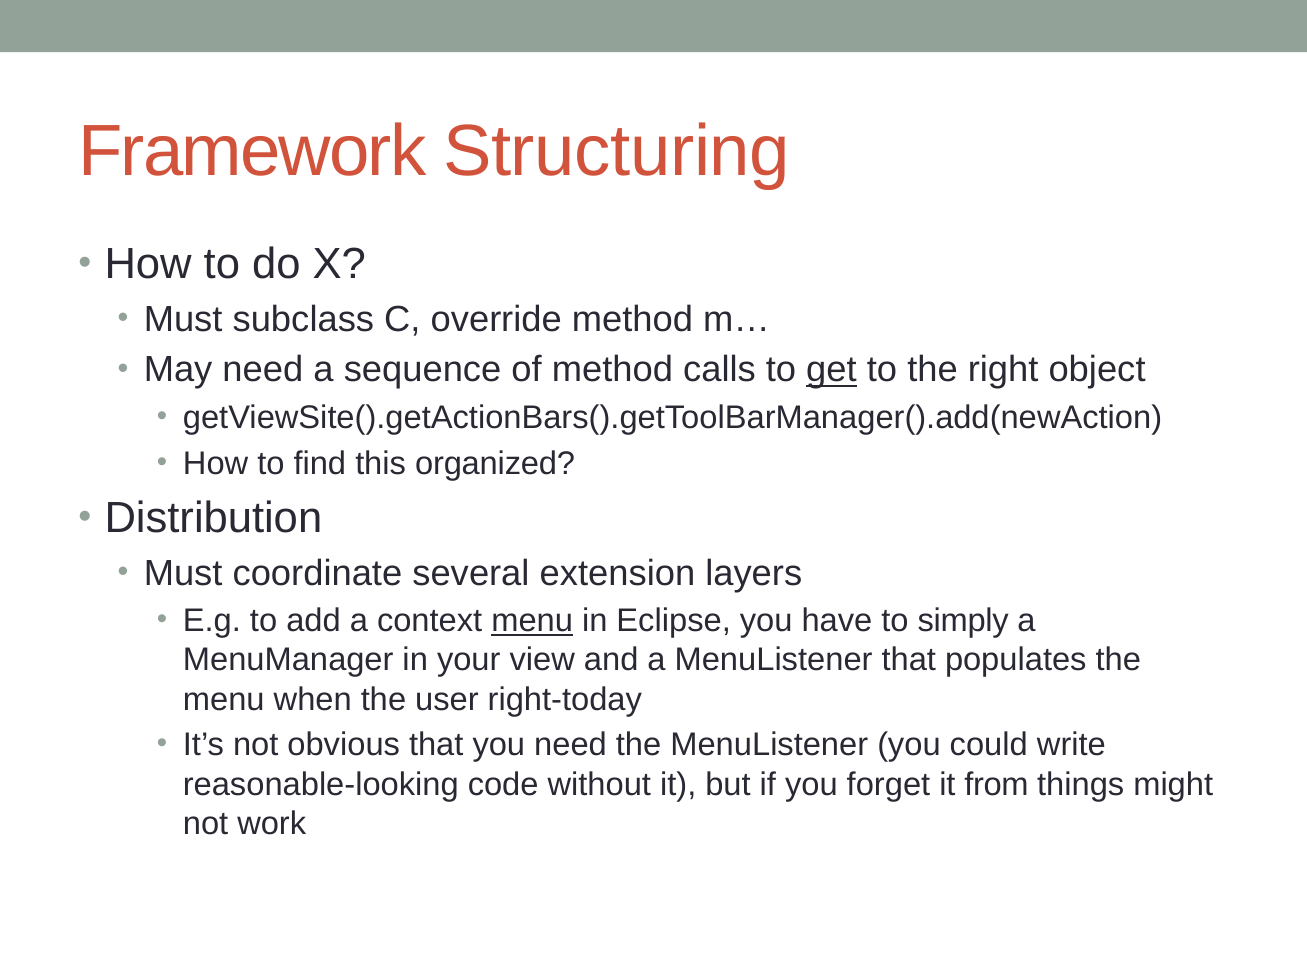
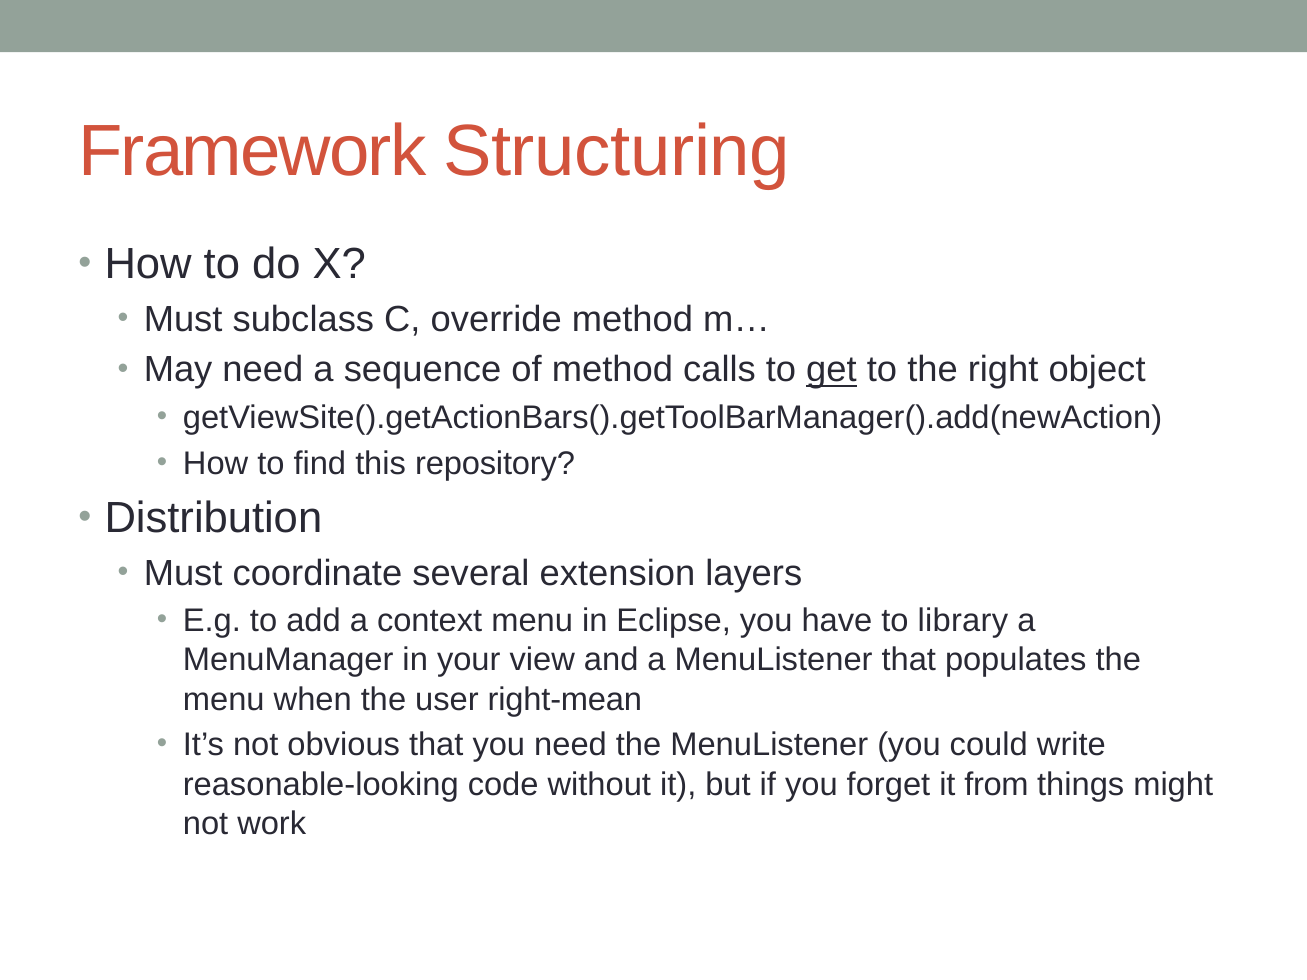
organized: organized -> repository (495, 463)
menu underline: present -> none (532, 621)
simply: simply -> library (963, 621)
right-today: right-today -> right-mean (565, 700)
